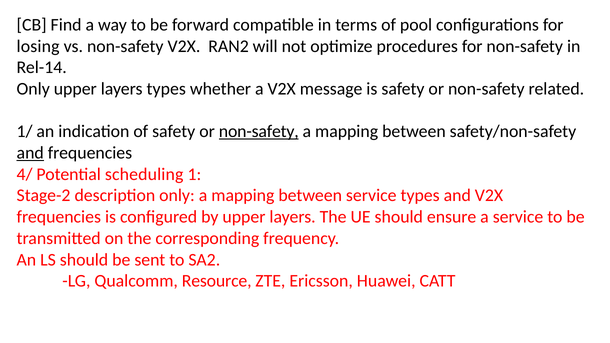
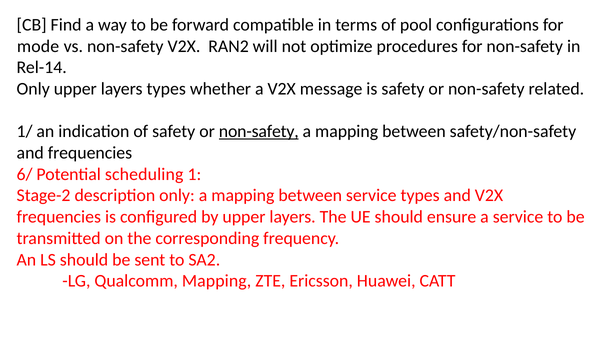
losing: losing -> mode (38, 46)
and underline: present -> none (30, 153)
4/: 4/ -> 6/ (25, 174)
Qualcomm Resource: Resource -> Mapping (217, 281)
